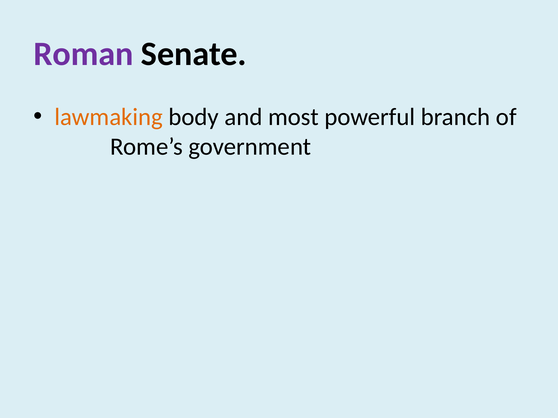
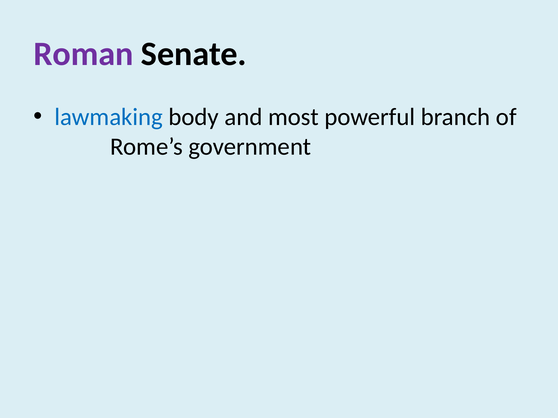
lawmaking colour: orange -> blue (109, 117)
